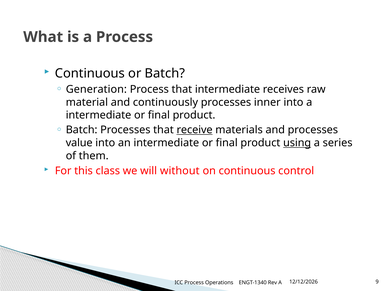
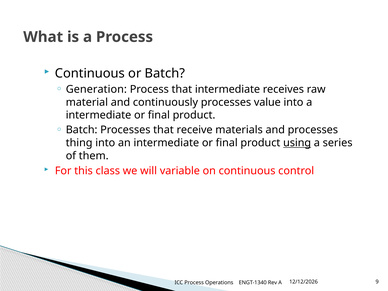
inner: inner -> value (267, 102)
receive underline: present -> none (195, 130)
value: value -> thing (79, 143)
without: without -> variable (180, 171)
